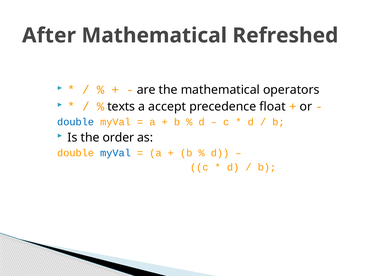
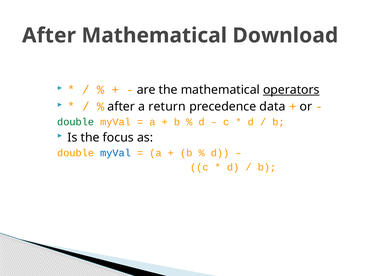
Refreshed: Refreshed -> Download (285, 36)
operators underline: none -> present (291, 90)
texts: texts -> after (121, 107)
accept: accept -> return (167, 107)
float: float -> data (273, 107)
double colour: blue -> green (76, 122)
order: order -> focus (118, 138)
